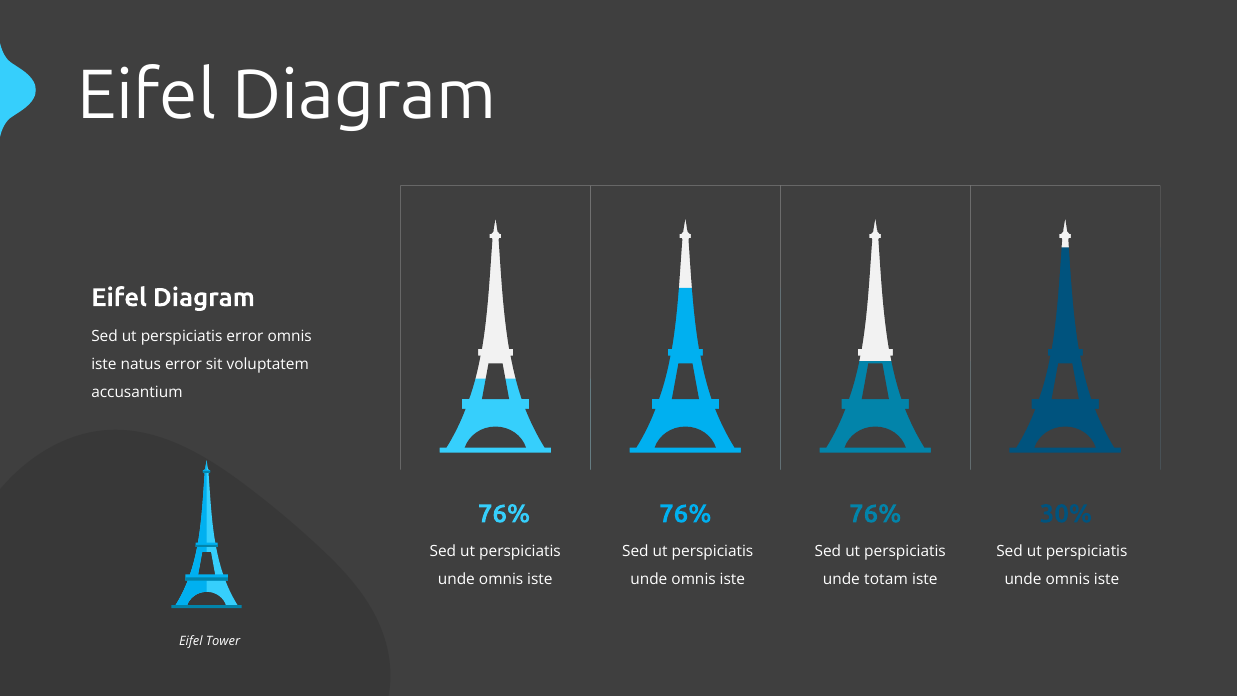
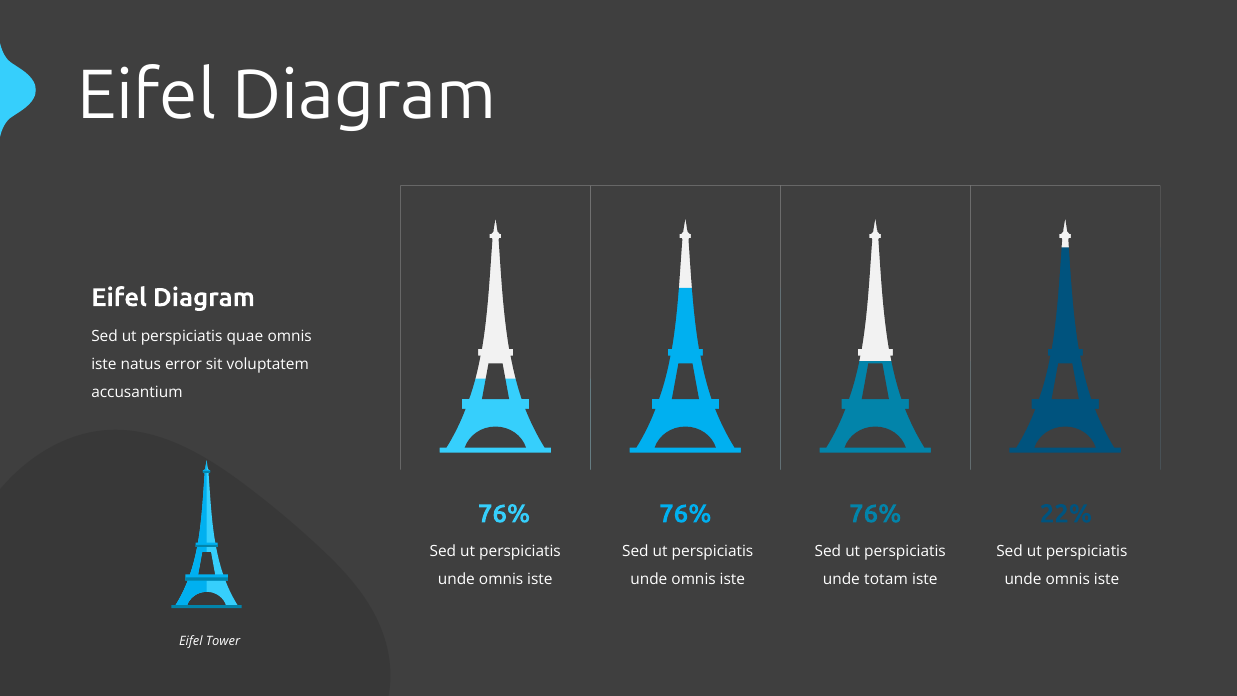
perspiciatis error: error -> quae (245, 336)
30%: 30% -> 22% (1066, 514)
